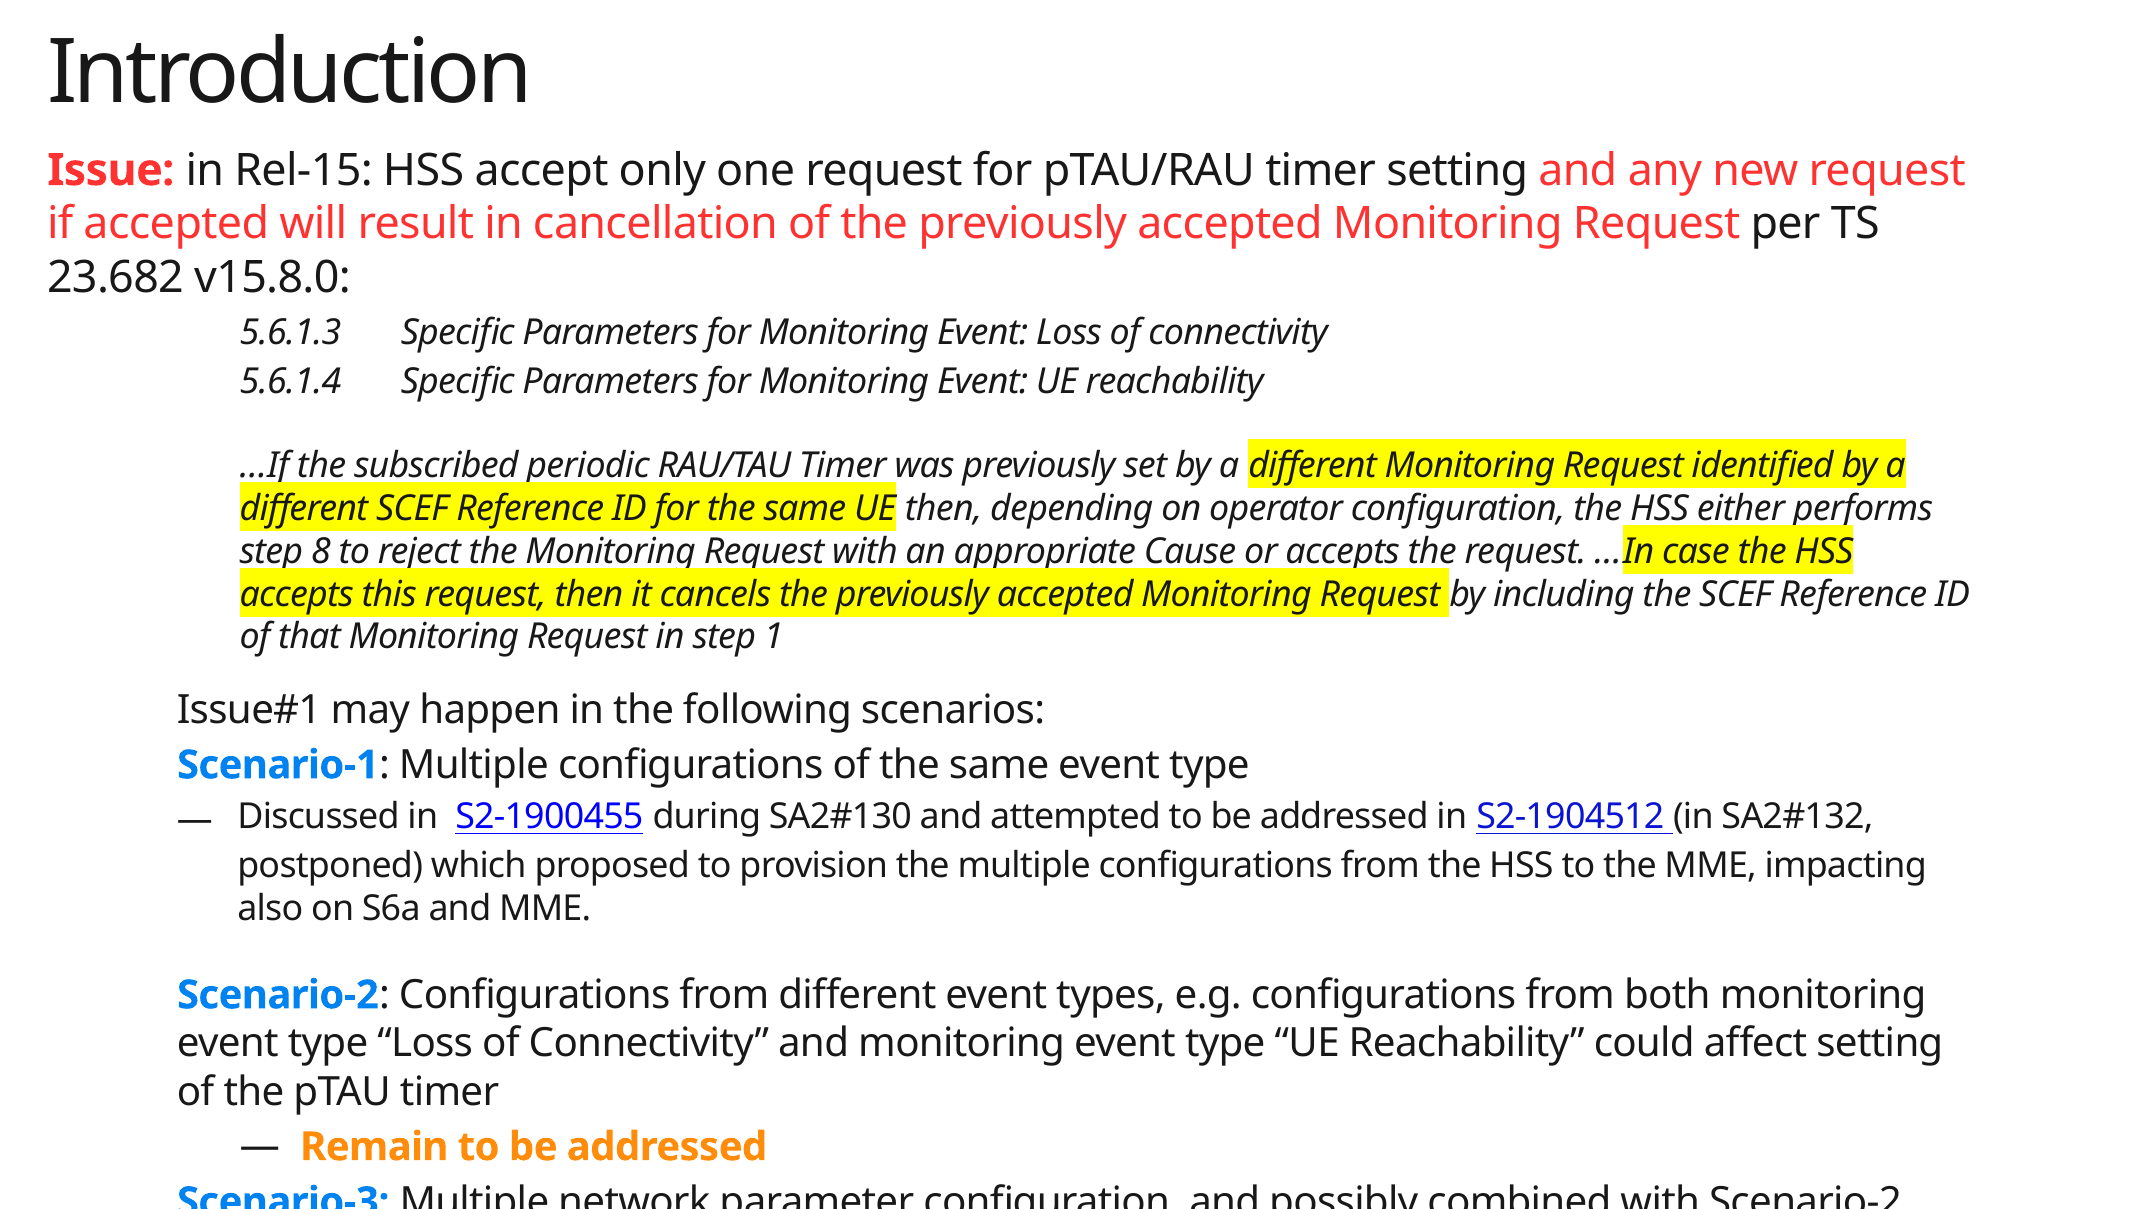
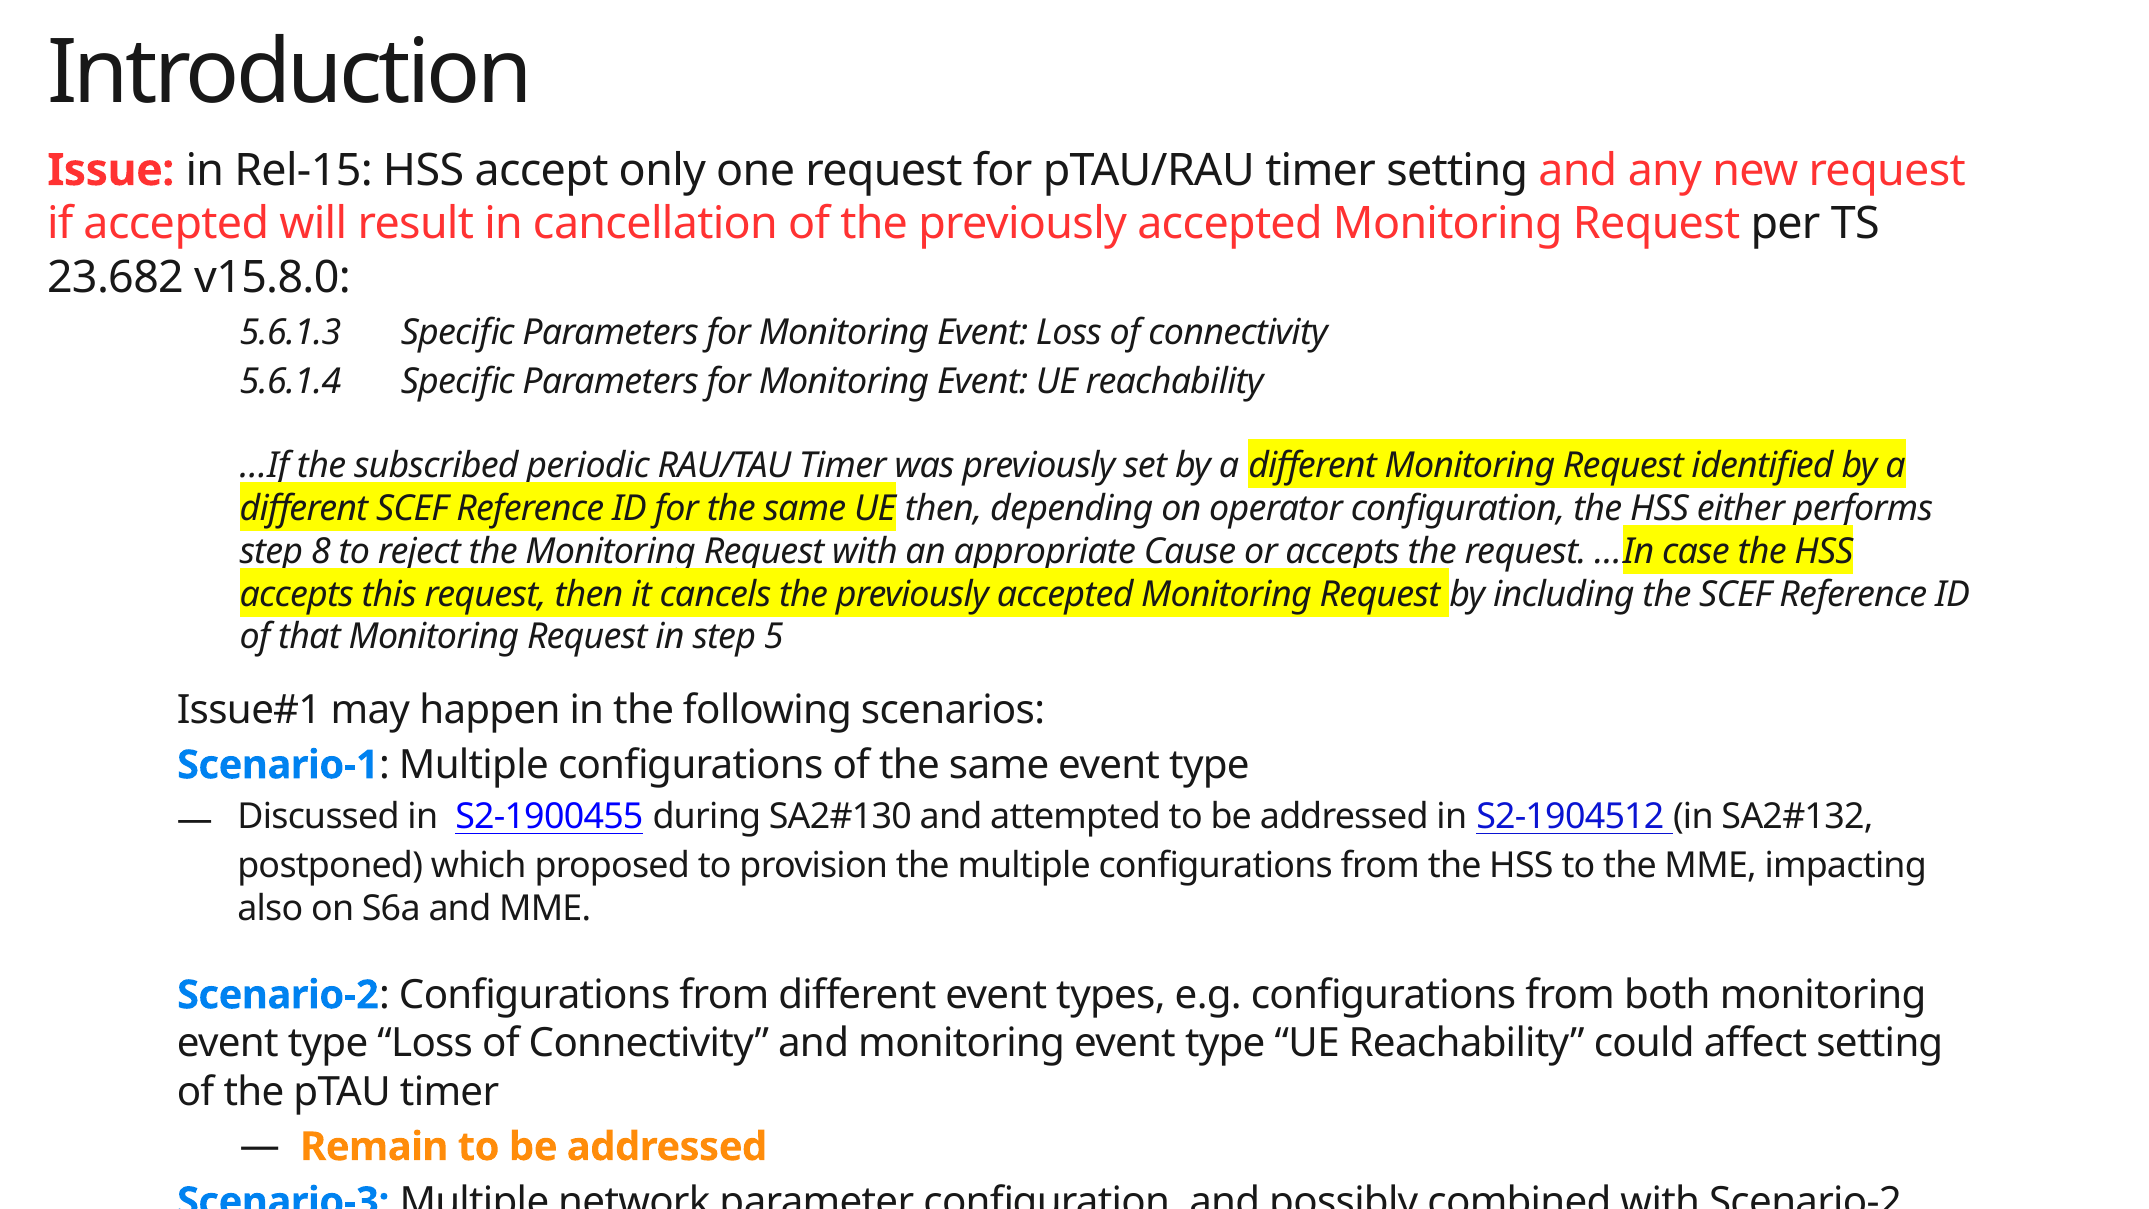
1: 1 -> 5 (774, 637)
